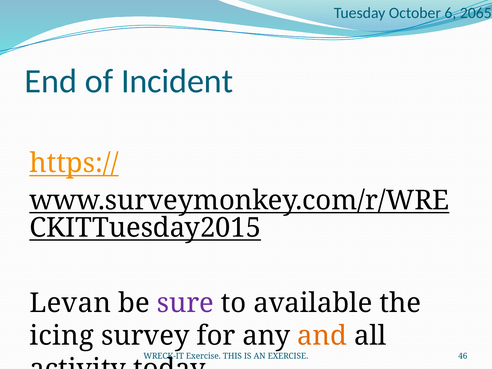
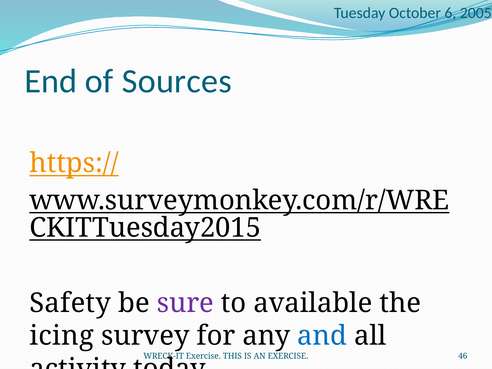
2065: 2065 -> 2005 (476, 13)
Incident: Incident -> Sources (177, 81)
Levan: Levan -> Safety (70, 303)
and colour: orange -> blue (322, 336)
